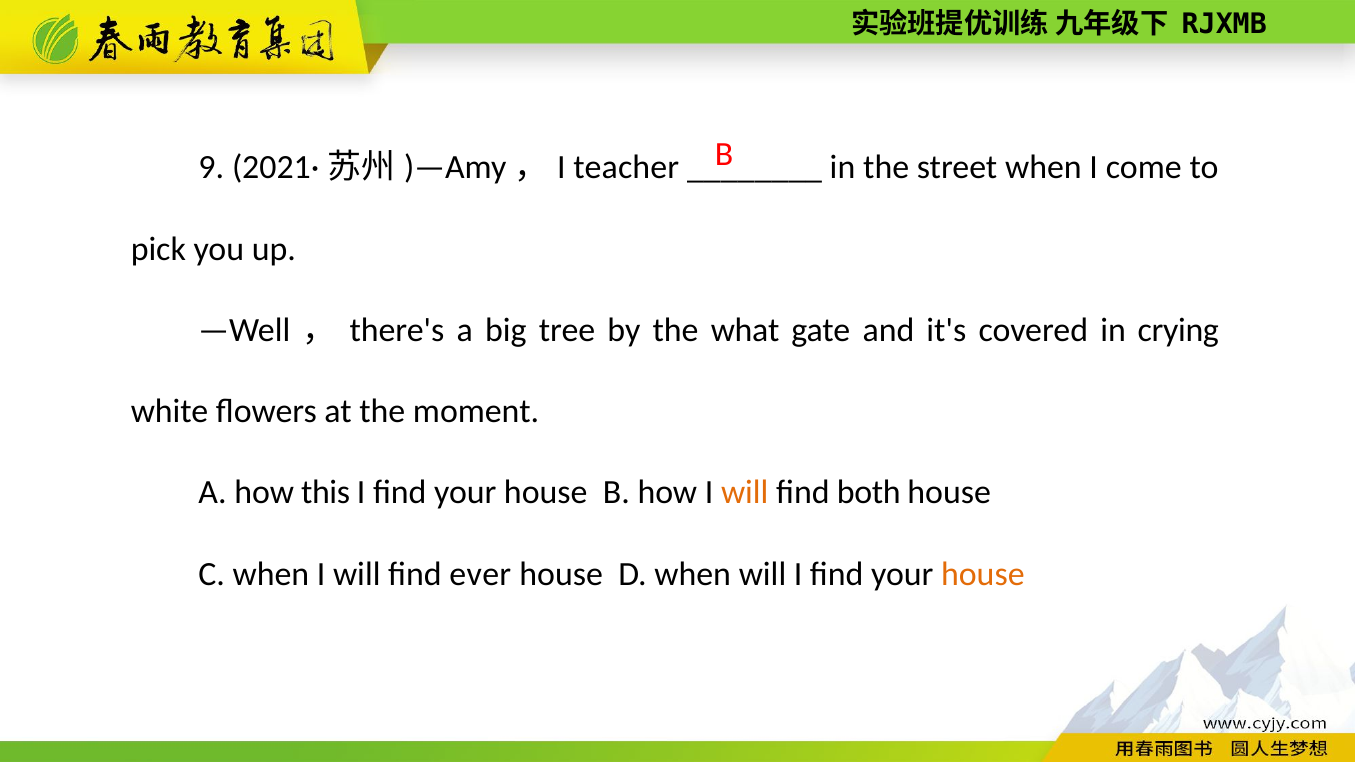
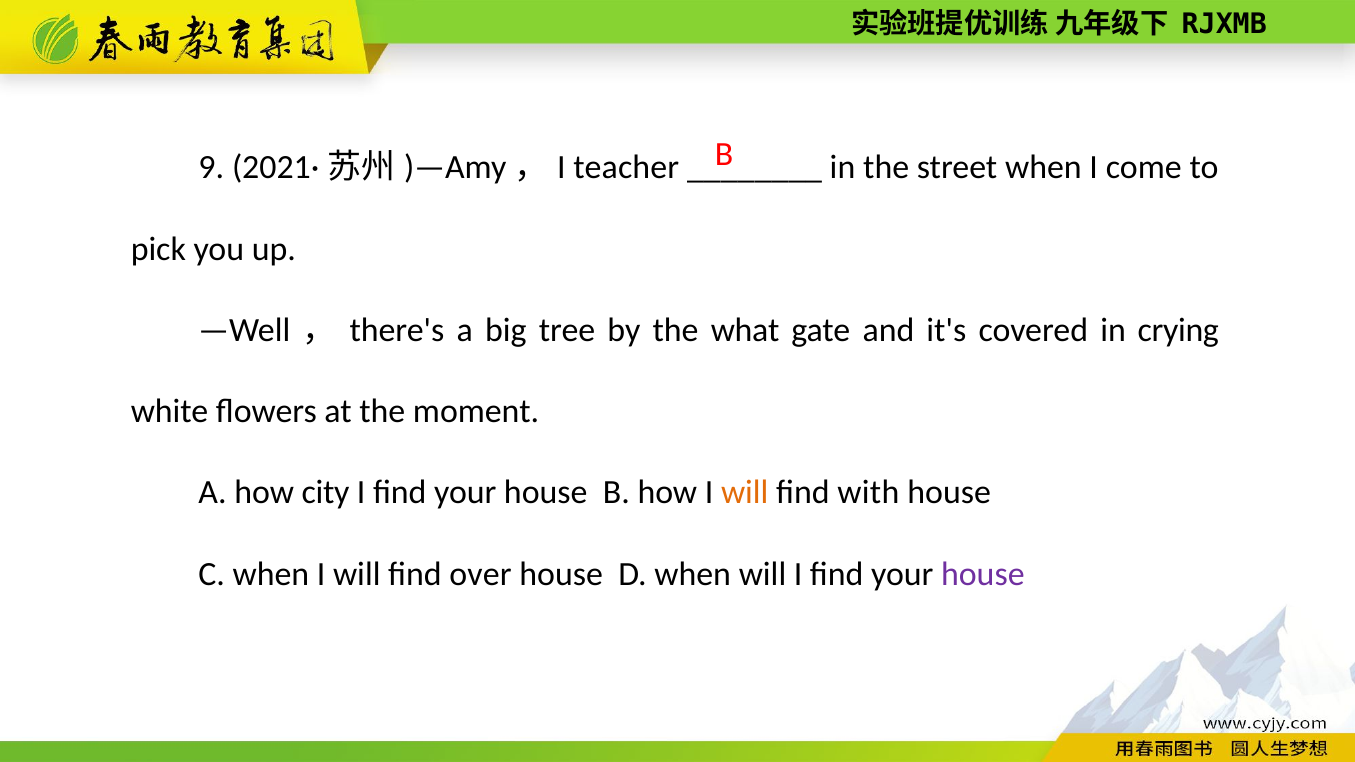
this: this -> city (326, 493)
both: both -> with (868, 493)
ever: ever -> over (480, 574)
house colour: orange -> purple (983, 574)
